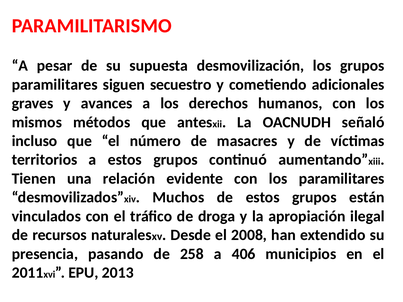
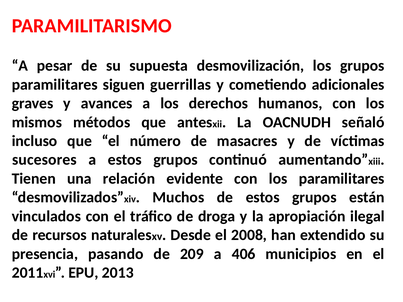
secuestro: secuestro -> guerrillas (181, 85)
territorios: territorios -> sucesores (44, 160)
258: 258 -> 209 (192, 254)
